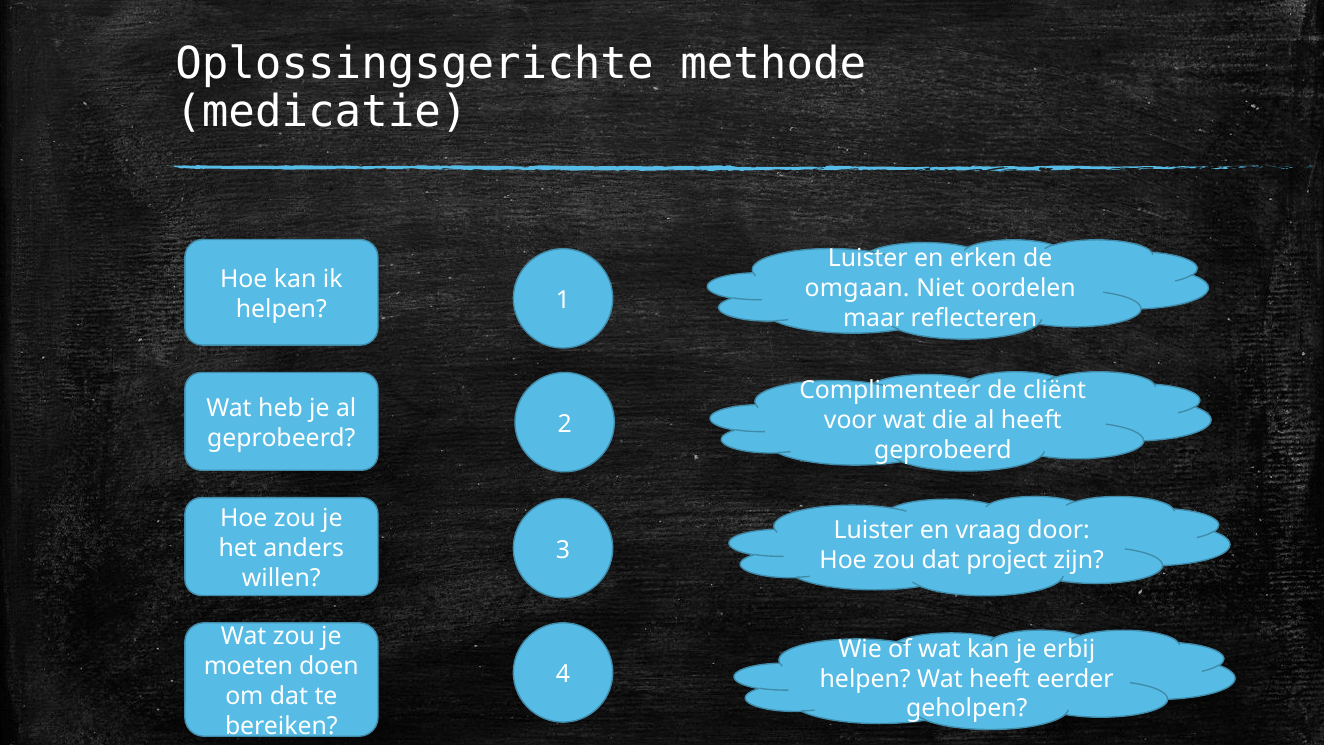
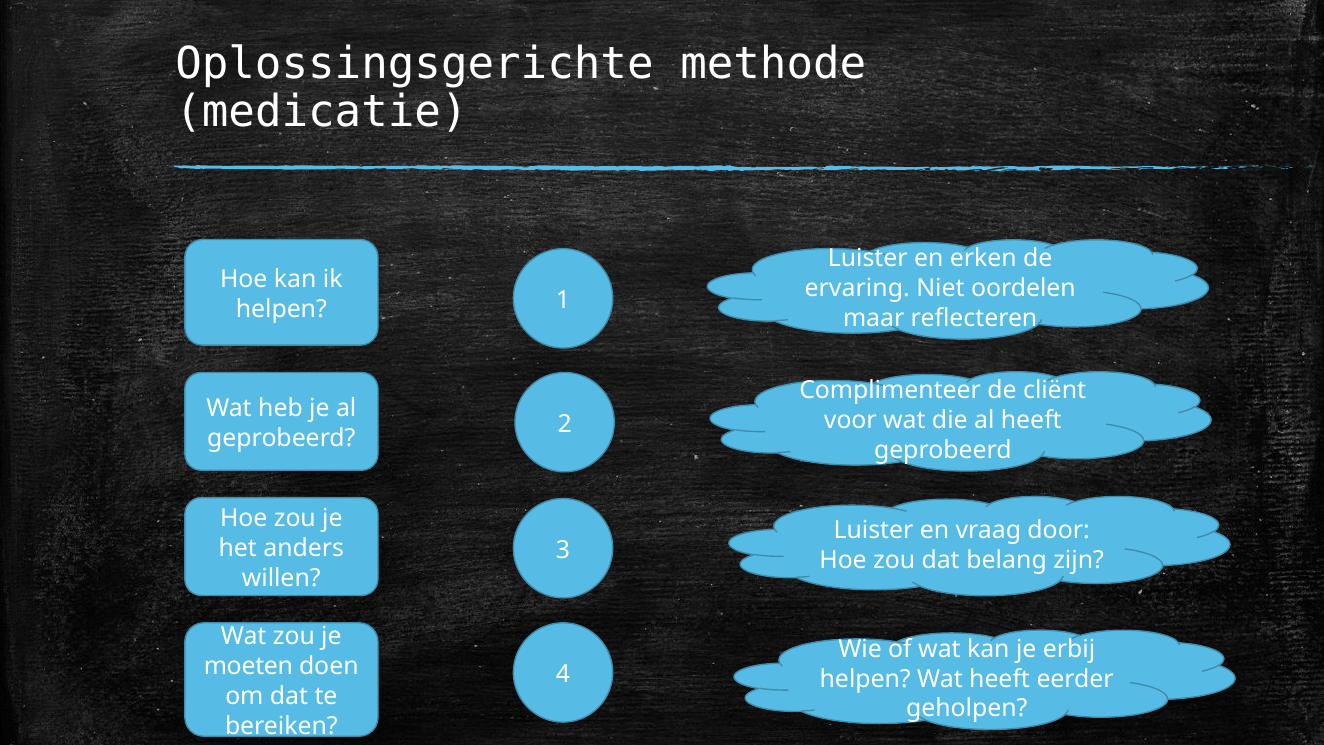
omgaan: omgaan -> ervaring (857, 289)
project: project -> belang (1007, 560)
